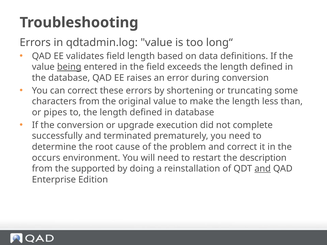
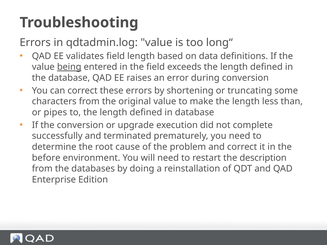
occurs: occurs -> before (46, 158)
supported: supported -> databases (93, 169)
and underline: present -> none (263, 169)
